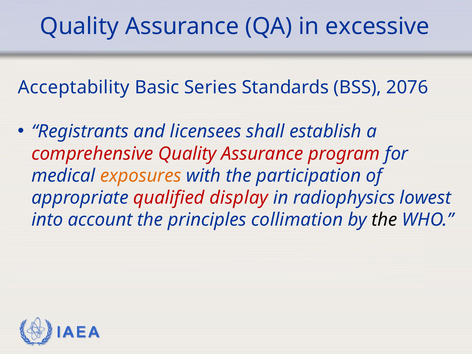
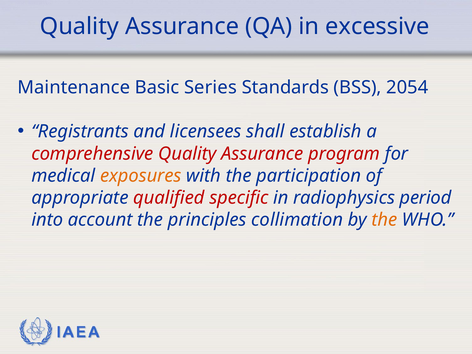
Acceptability: Acceptability -> Maintenance (74, 88)
2076: 2076 -> 2054 (407, 88)
display: display -> specific (239, 198)
lowest: lowest -> period (426, 198)
the colour: black -> orange (384, 220)
